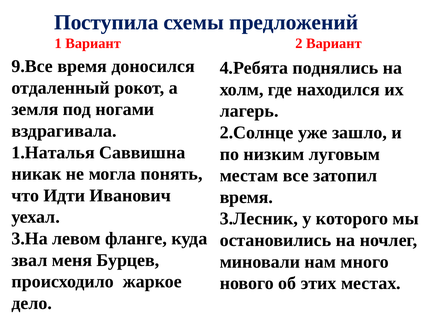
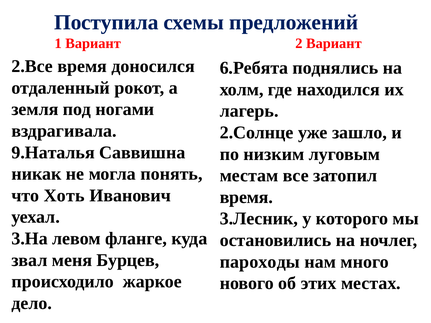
9.Все: 9.Все -> 2.Все (32, 66)
4.Ребята: 4.Ребята -> 6.Ребята (254, 68)
1.Наталья: 1.Наталья -> 9.Наталья (53, 153)
Идти: Идти -> Хоть (64, 196)
миновали: миновали -> пароходы (260, 262)
